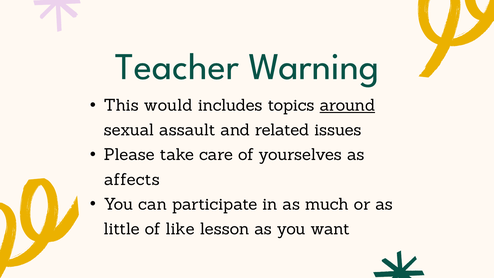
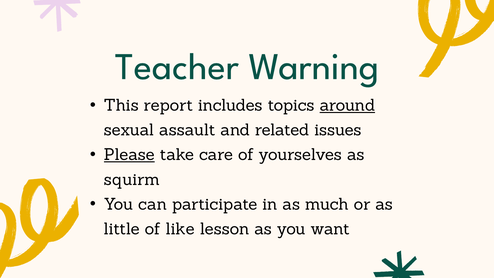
would: would -> report (168, 105)
Please underline: none -> present (129, 155)
affects: affects -> squirm (132, 180)
